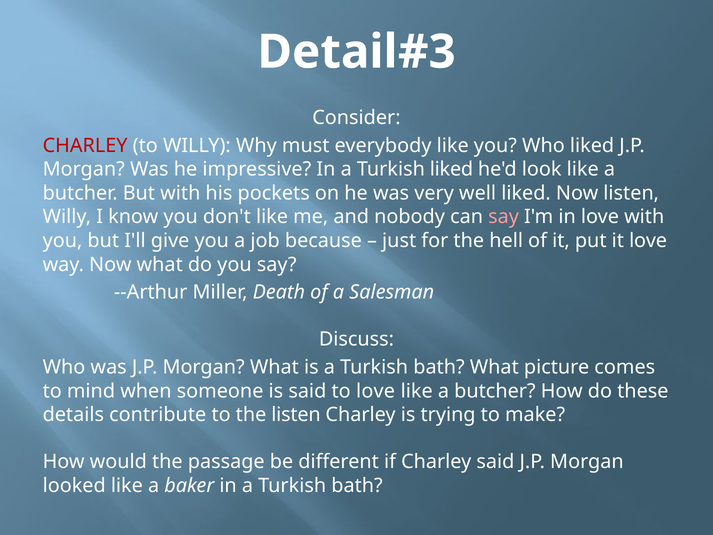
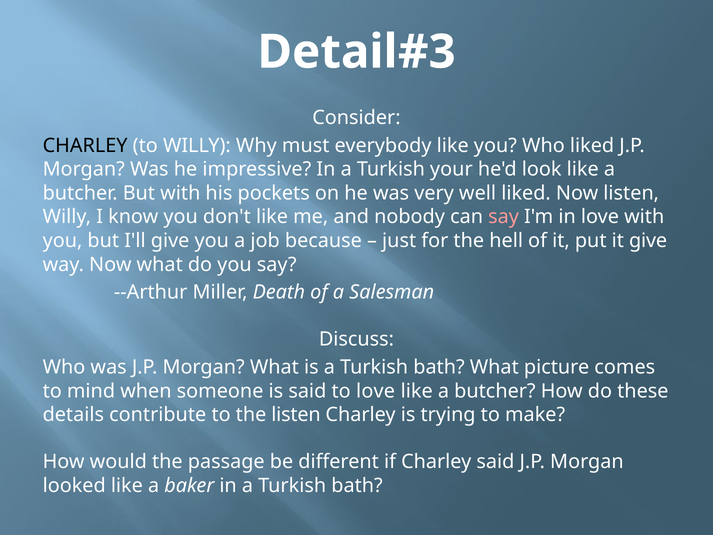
CHARLEY colour: red -> black (85, 146)
Turkish liked: liked -> your (451, 169)
it love: love -> give (648, 241)
